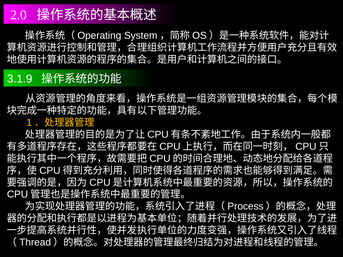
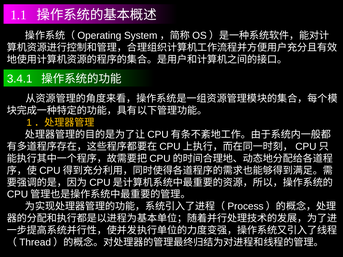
2.0: 2.0 -> 1.1 (19, 15)
3.1.9: 3.1.9 -> 3.4.1 (20, 79)
